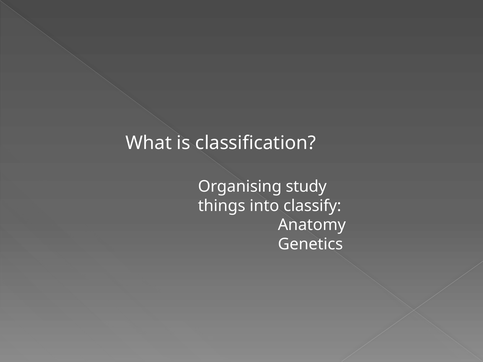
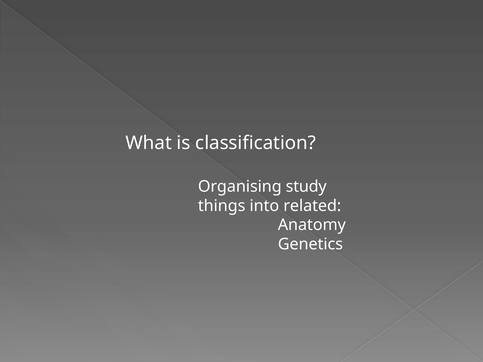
classify: classify -> related (312, 206)
